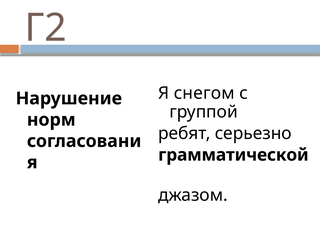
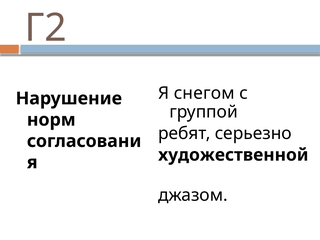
грамматической: грамматической -> художественной (233, 155)
